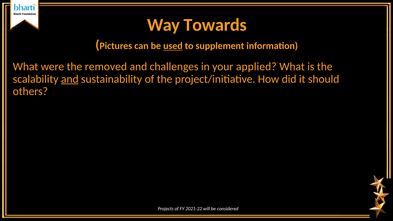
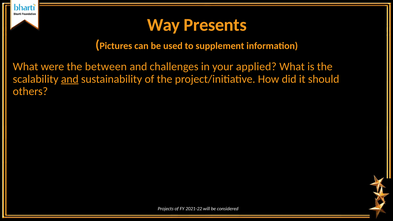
Towards: Towards -> Presents (215, 25)
used underline: present -> none (173, 46)
removed: removed -> between (106, 67)
